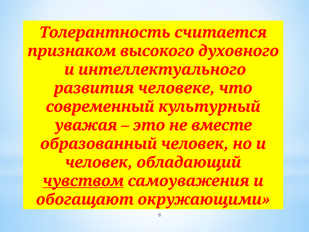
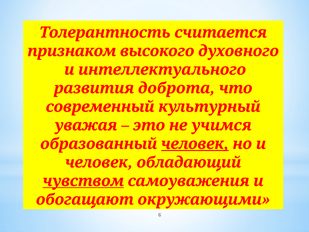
человеке: человеке -> доброта (176, 88)
вместе: вместе -> учимся (221, 125)
человек underline: none -> present (195, 144)
